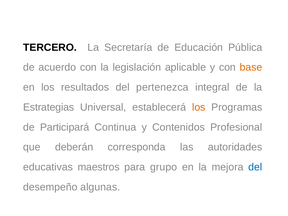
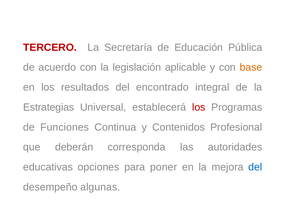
TERCERO colour: black -> red (50, 47)
pertenezca: pertenezca -> encontrado (162, 87)
los colour: orange -> red (199, 107)
Participará: Participará -> Funciones (65, 127)
maestros: maestros -> opciones (99, 167)
grupo: grupo -> poner (164, 167)
